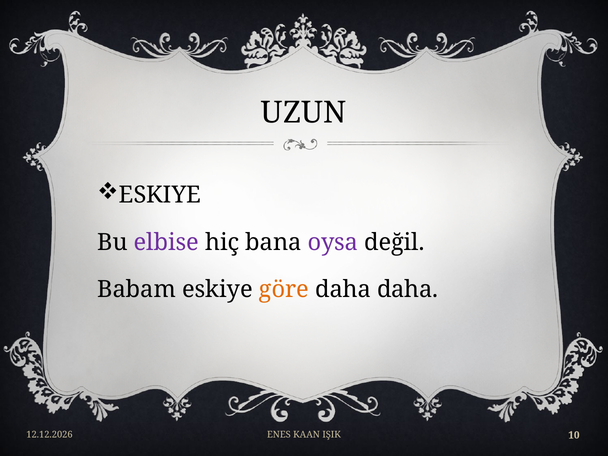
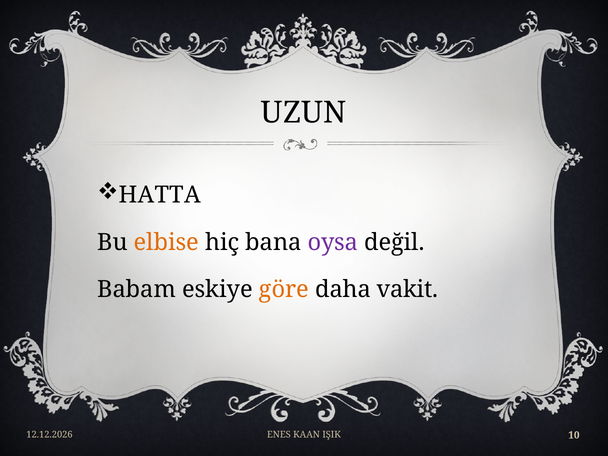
ESKIYE: ESKIYE -> HATTA (160, 195)
elbise colour: purple -> orange (166, 242)
daha daha: daha -> vakit (408, 290)
